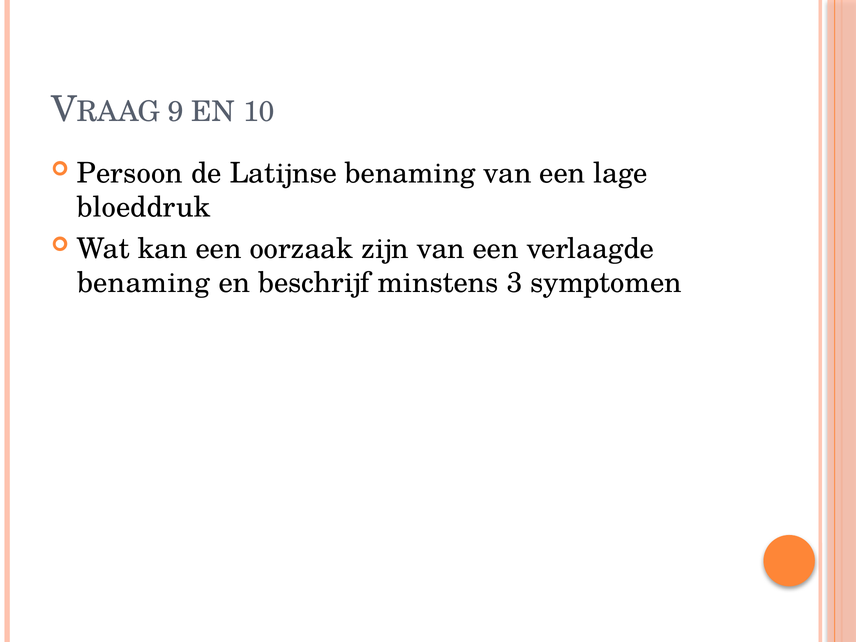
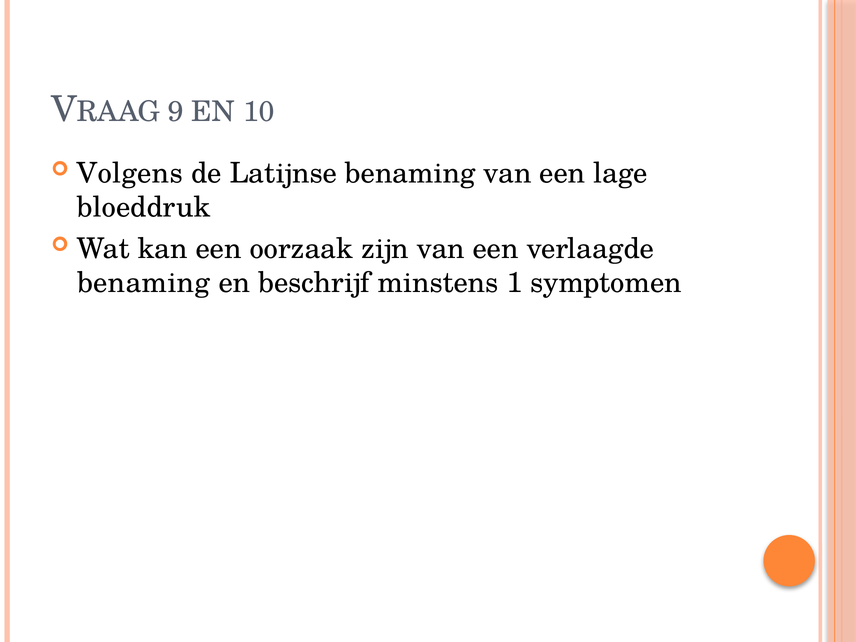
Persoon: Persoon -> Volgens (130, 173)
3: 3 -> 1 (514, 283)
